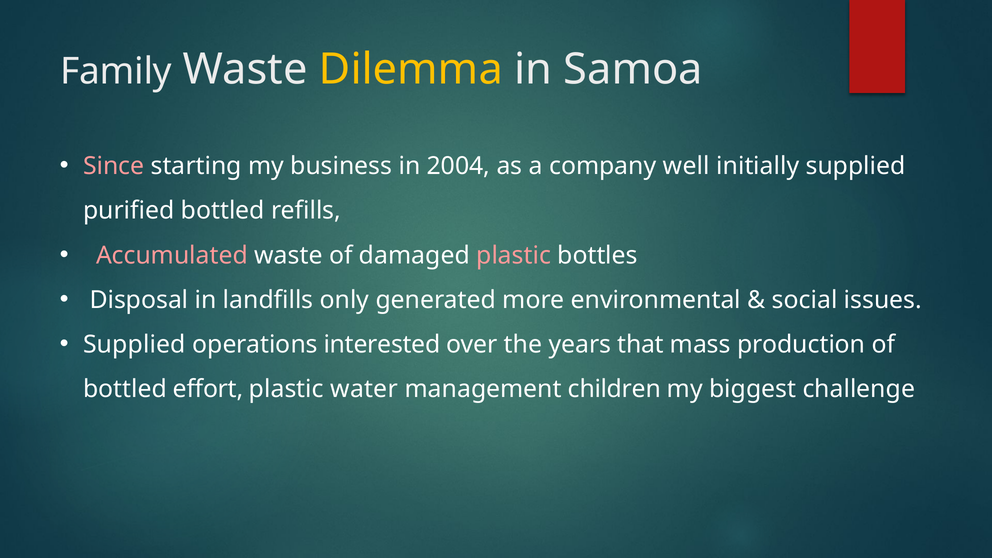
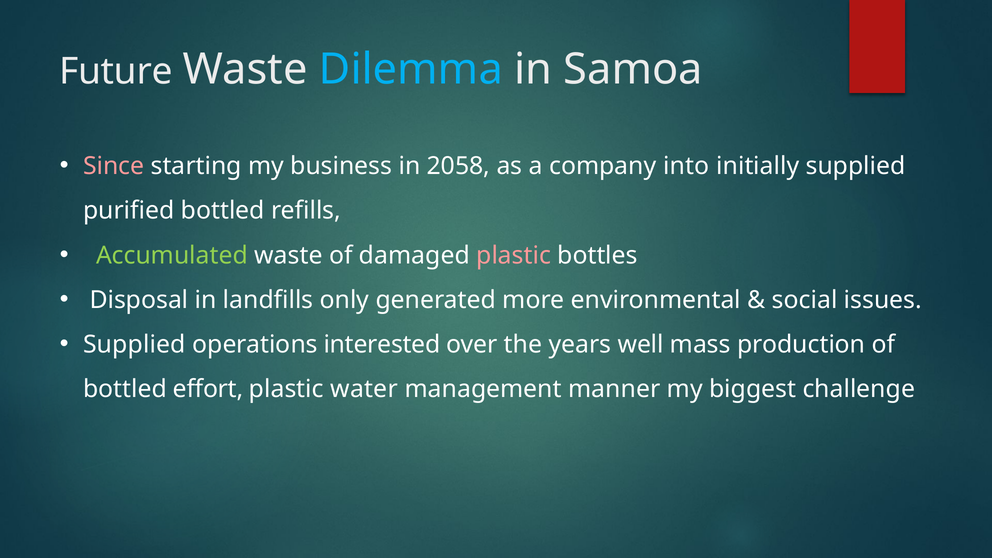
Family: Family -> Future (116, 72)
Dilemma colour: yellow -> light blue (411, 70)
2004: 2004 -> 2058 (458, 166)
well: well -> into (686, 166)
Accumulated colour: pink -> light green (172, 255)
that: that -> well (641, 345)
children: children -> manner (614, 389)
